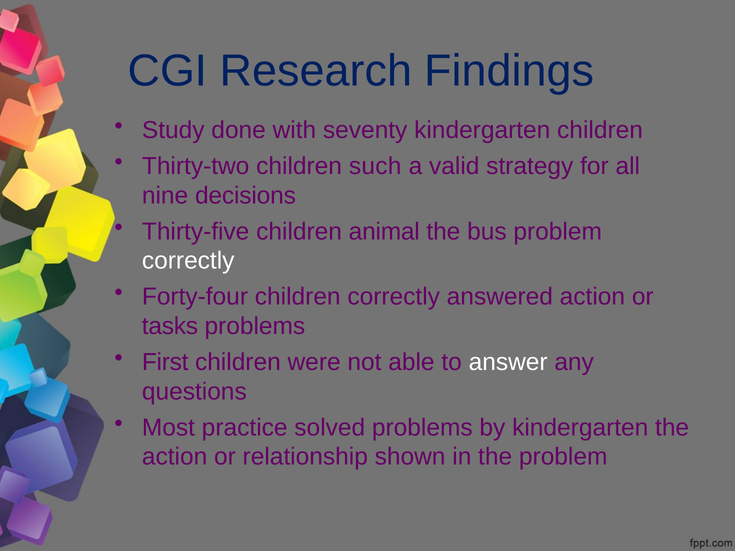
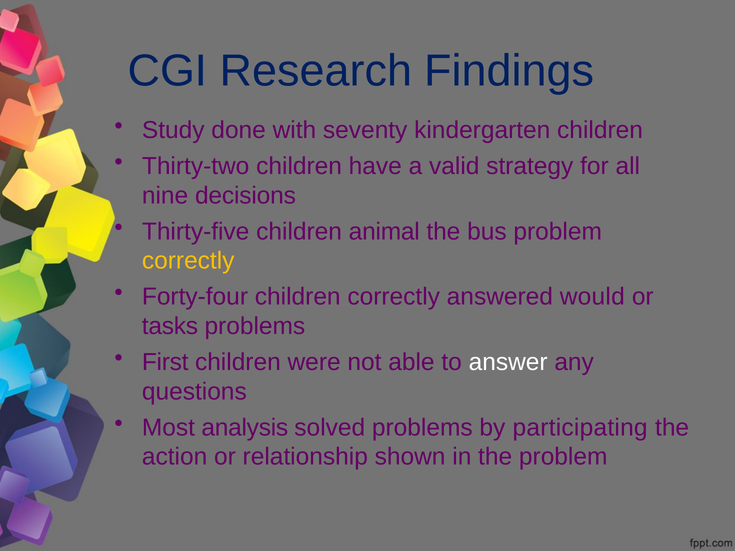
such: such -> have (375, 166)
correctly colour: white -> yellow (188, 261)
answered action: action -> would (592, 297)
practice: practice -> analysis (245, 428)
by kindergarten: kindergarten -> participating (580, 428)
